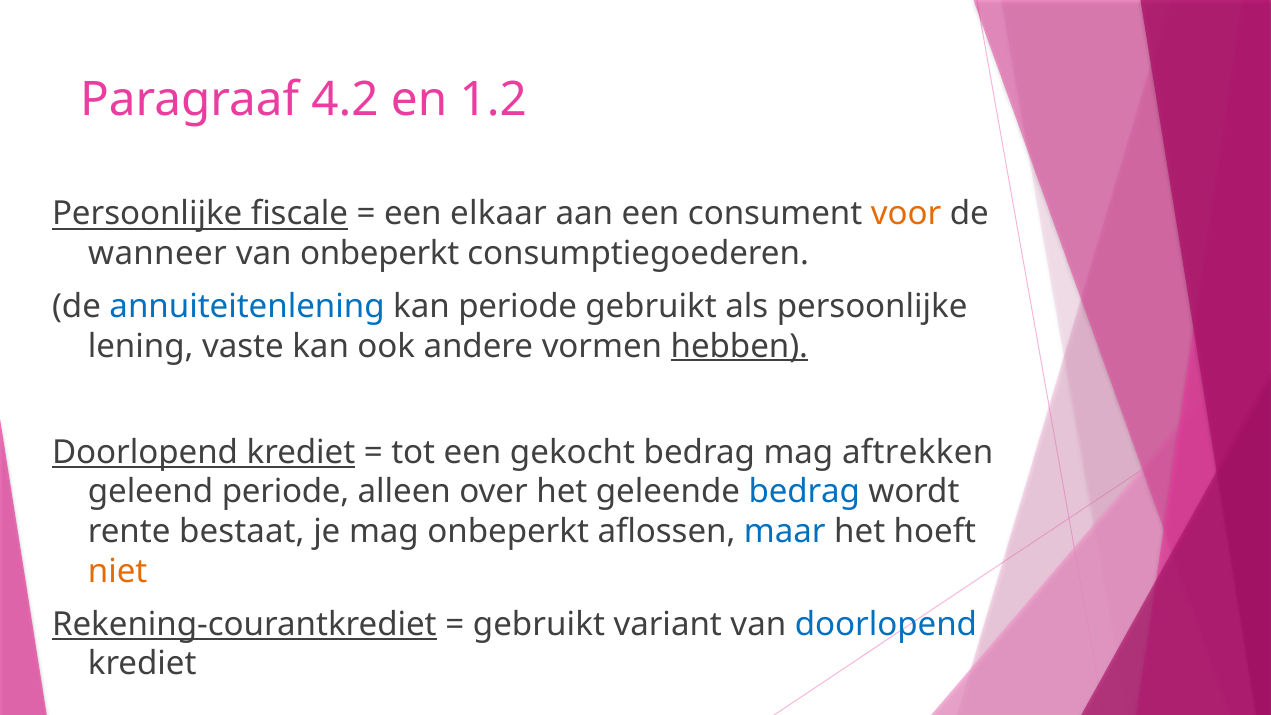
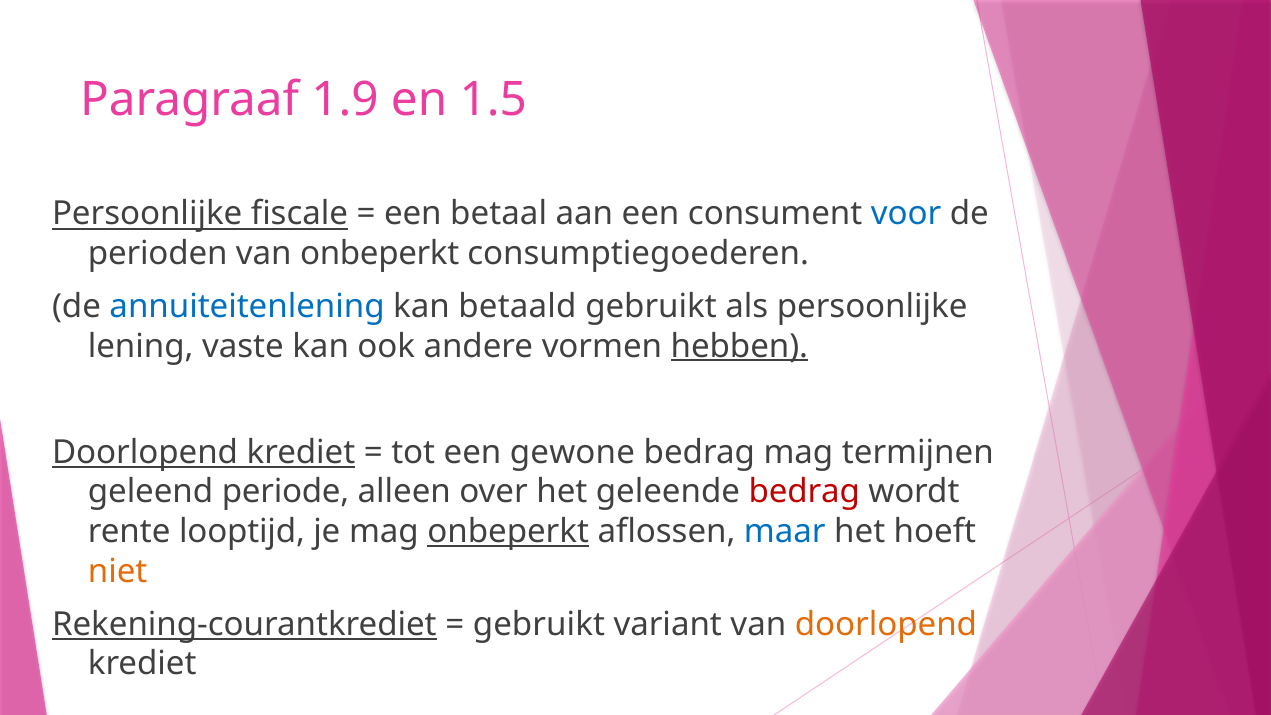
4.2: 4.2 -> 1.9 (345, 100)
1.2: 1.2 -> 1.5 (493, 100)
elkaar: elkaar -> betaal (499, 214)
voor colour: orange -> blue (906, 214)
wanneer: wanneer -> perioden (158, 254)
kan periode: periode -> betaald (517, 306)
gekocht: gekocht -> gewone (572, 452)
aftrekken: aftrekken -> termijnen (918, 452)
bedrag colour: blue -> red (804, 492)
bestaat: bestaat -> looptijd (242, 531)
onbeperkt underline: none -> present (508, 531)
doorlopend colour: blue -> orange (886, 624)
